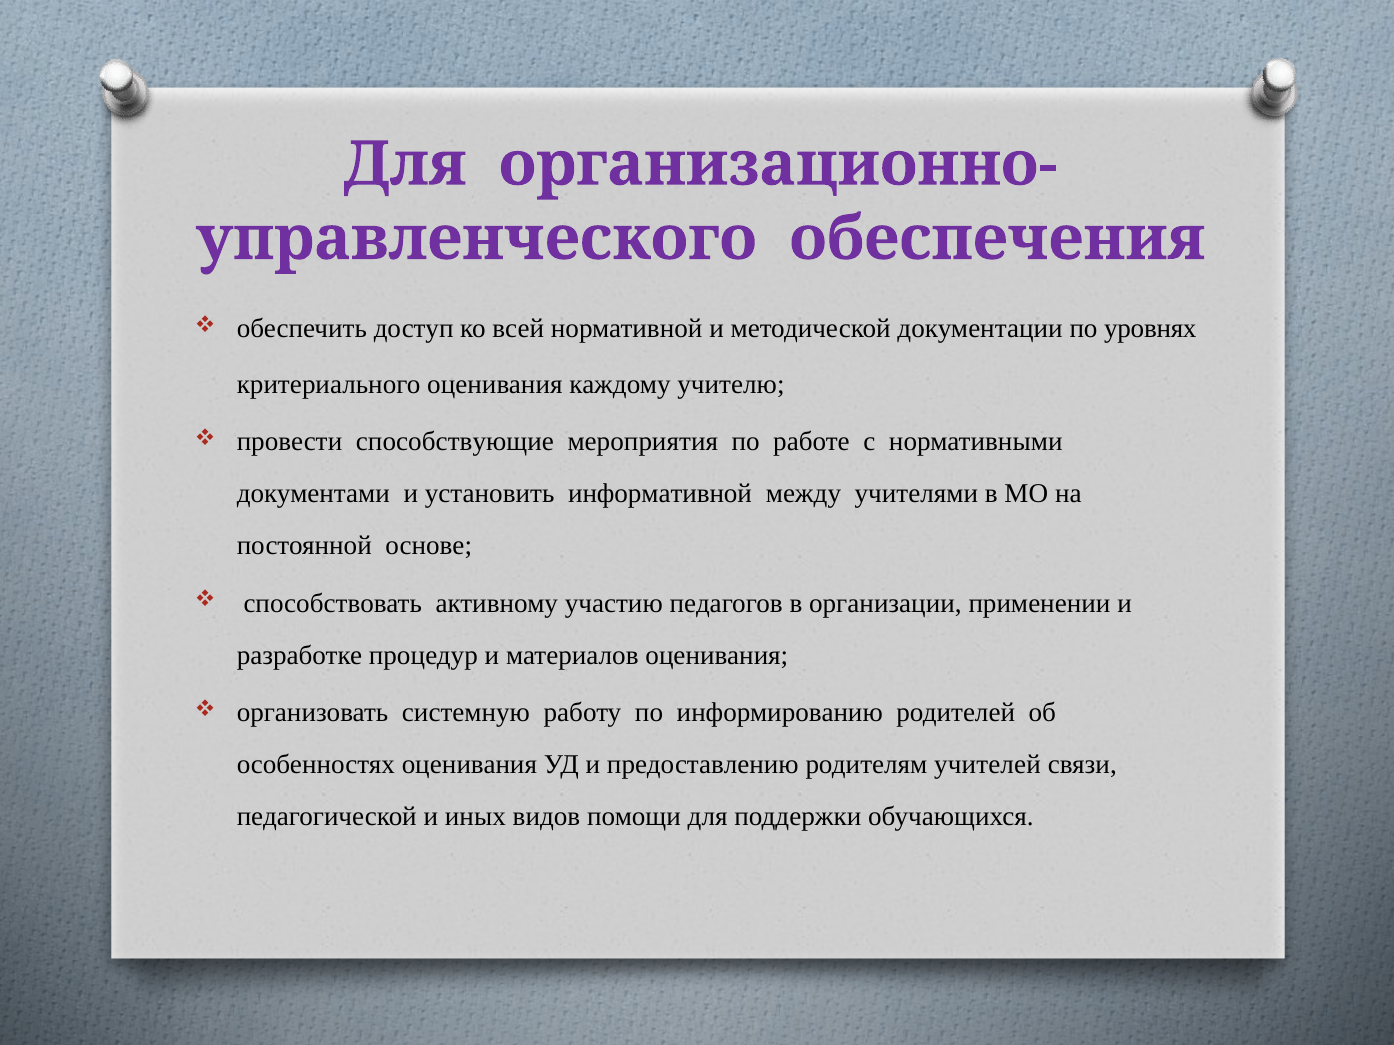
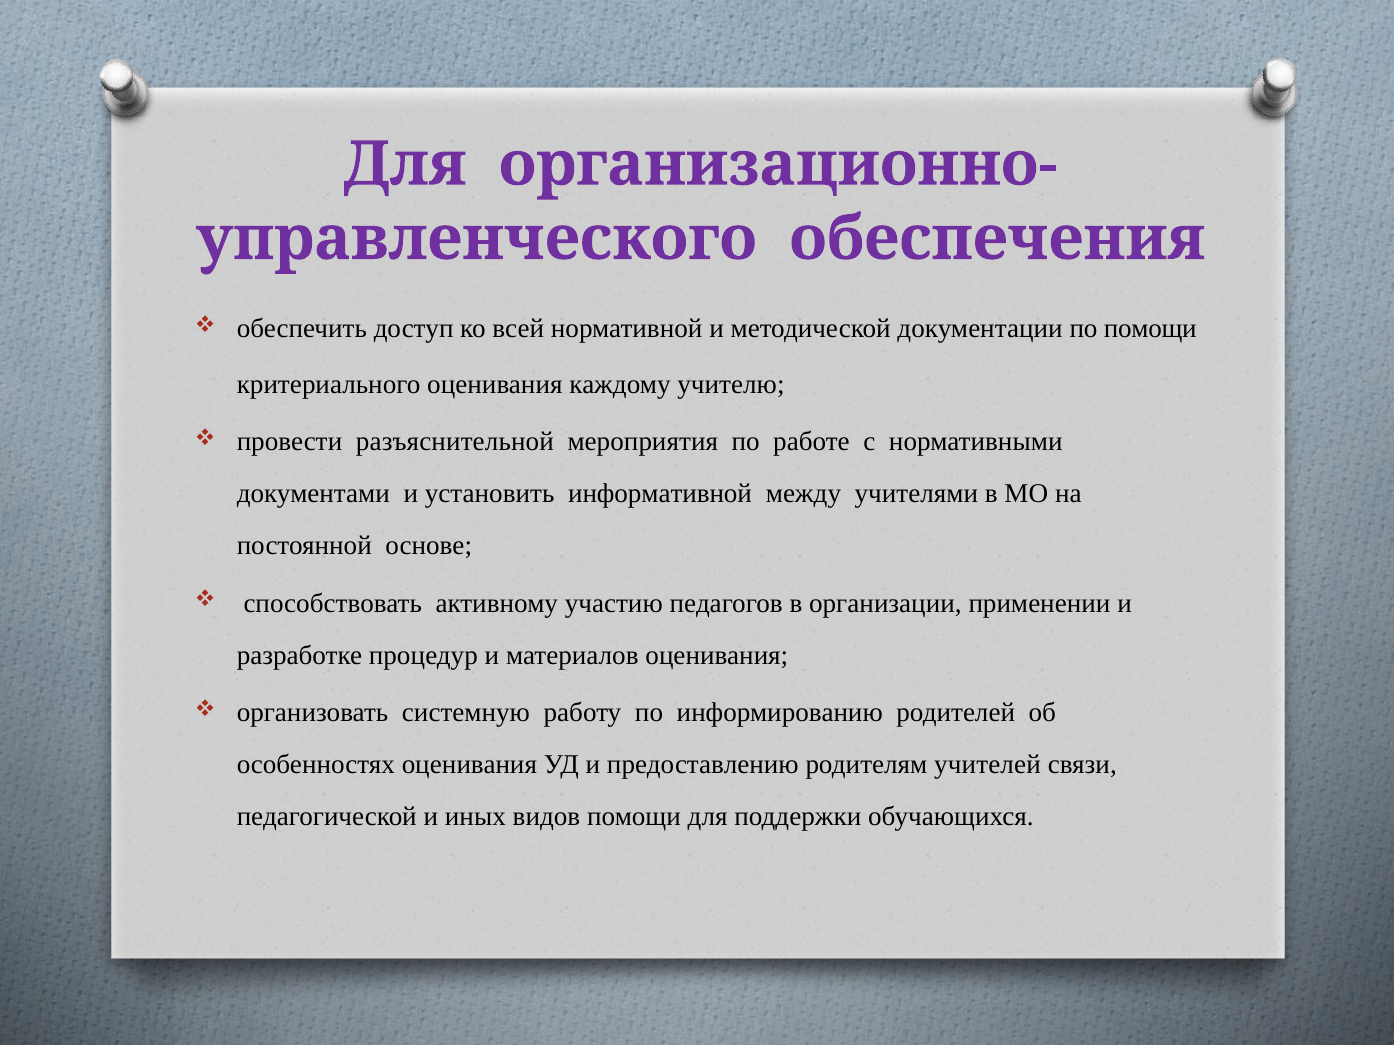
по уровнях: уровнях -> помощи (1150, 329)
способствующие: способствующие -> разъяснительной (455, 442)
